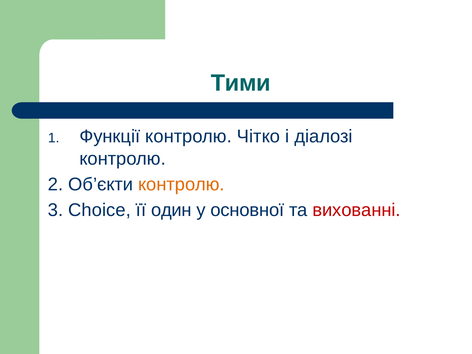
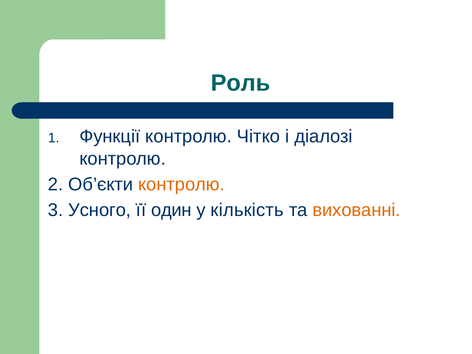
Тими: Тими -> Роль (241, 83)
Choice: Choice -> Усного (100, 210)
основної: основної -> кількість (247, 210)
вихованні colour: red -> orange (357, 210)
